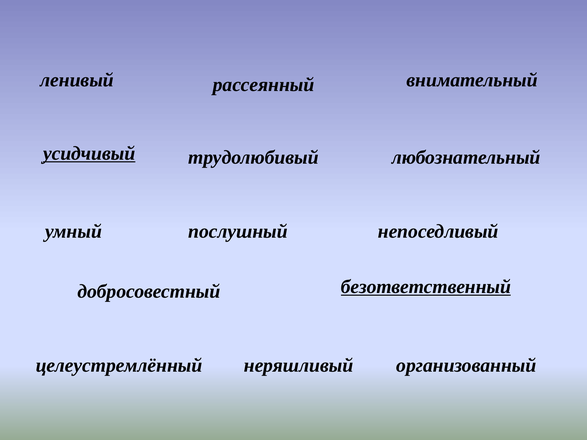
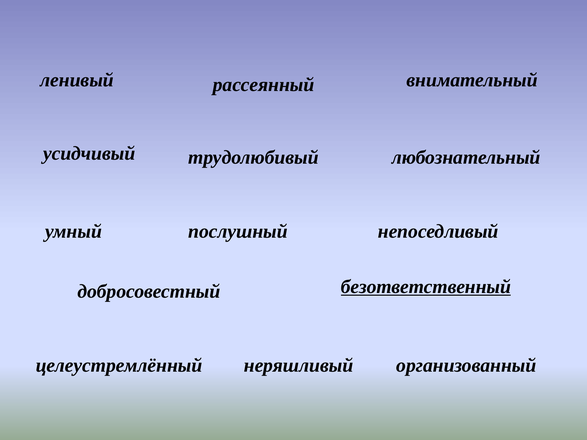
усидчивый underline: present -> none (89, 154)
